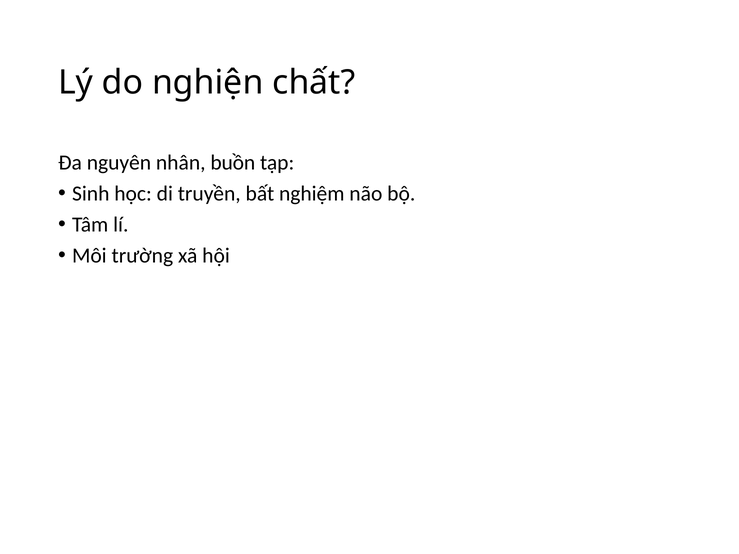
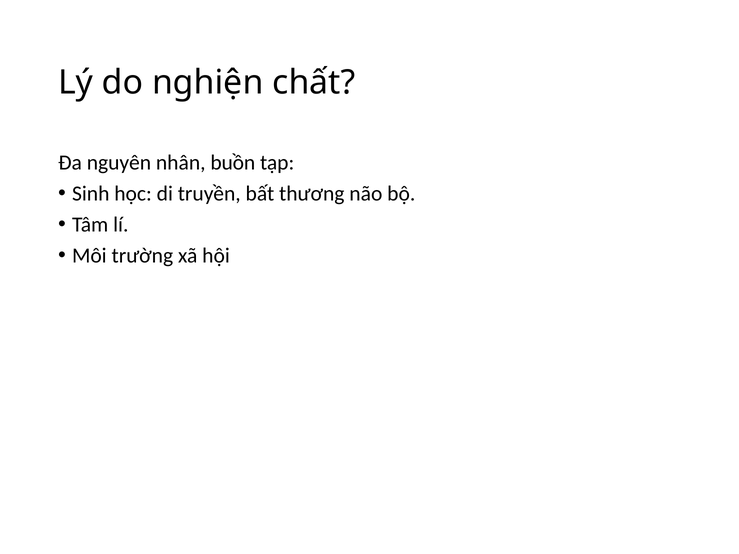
nghiệm: nghiệm -> thương (312, 194)
